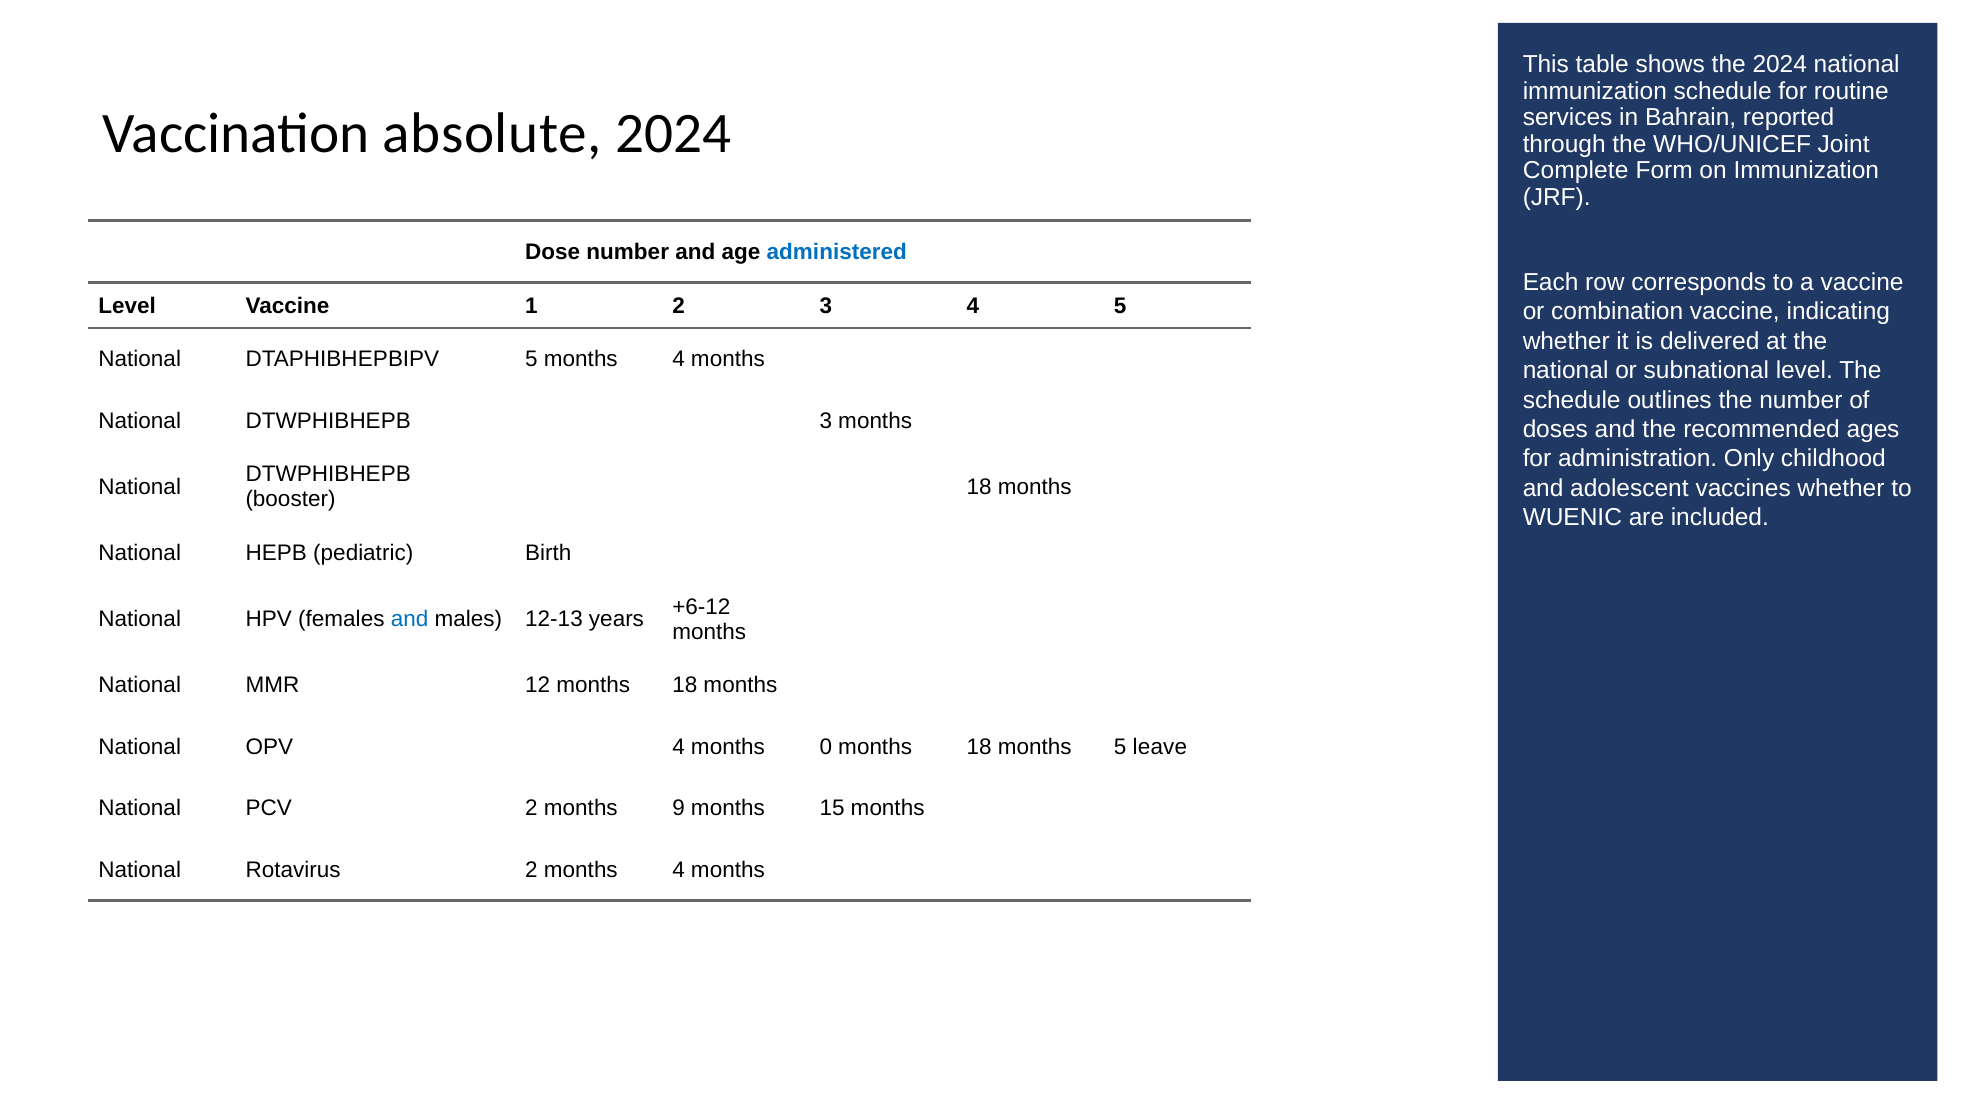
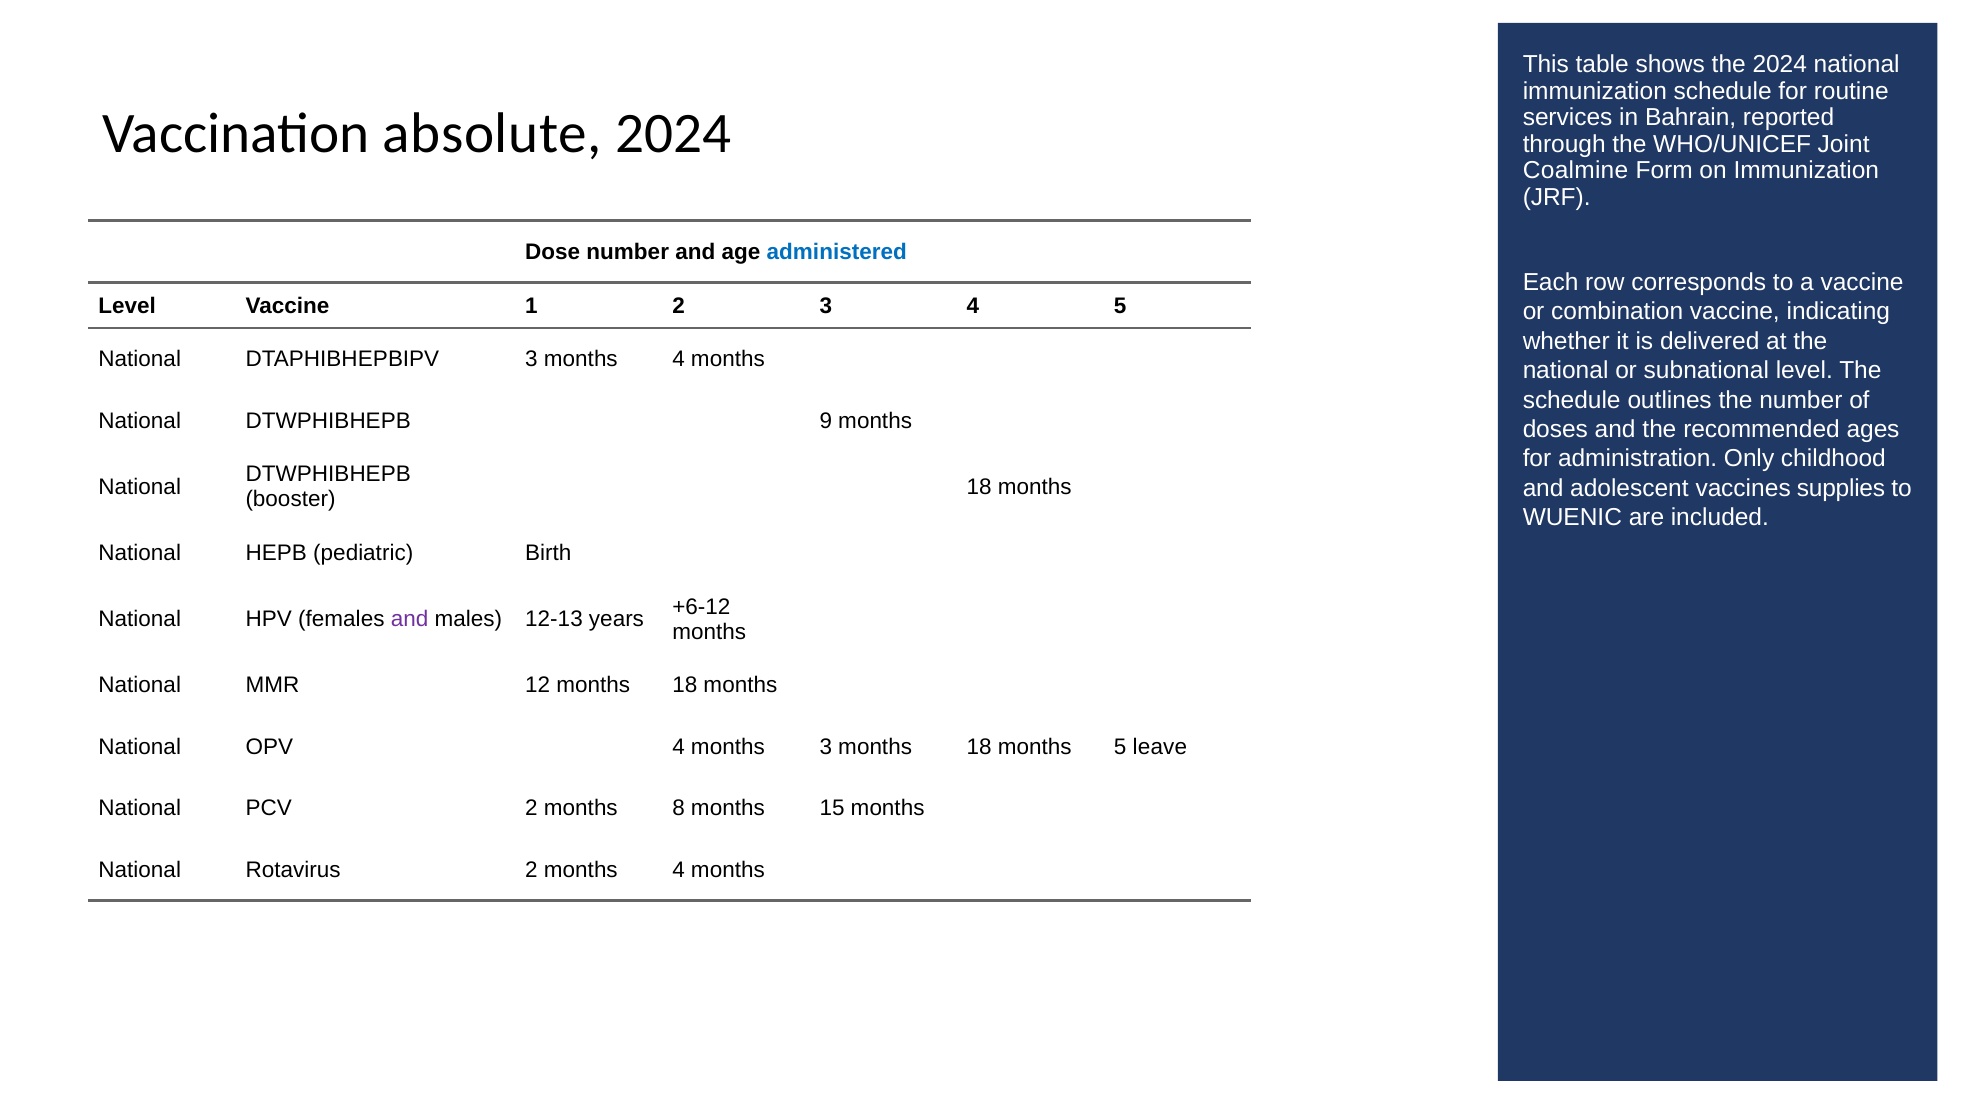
Complete: Complete -> Coalmine (1576, 170)
DTAPHIBHEPBIPV 5: 5 -> 3 (531, 359)
DTWPHIBHEPB 3: 3 -> 9 (826, 421)
vaccines whether: whether -> supplies (1841, 488)
and colour: blue -> purple (410, 619)
months 0: 0 -> 3 (826, 747)
9: 9 -> 8 (679, 808)
